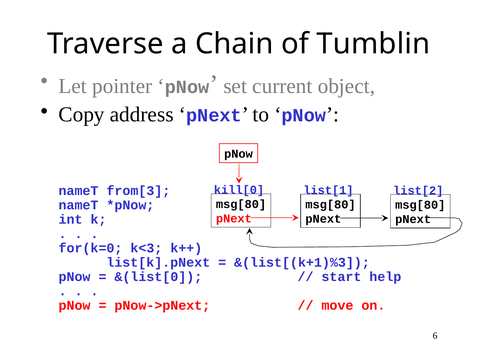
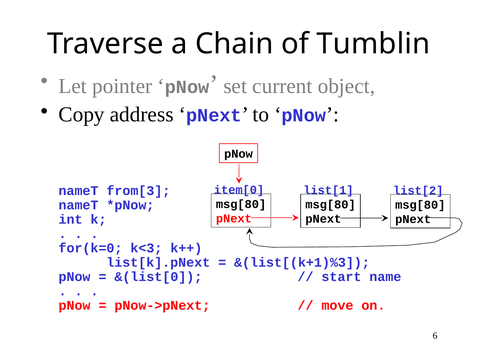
kill[0: kill[0 -> item[0 (239, 190)
help: help -> name (385, 276)
